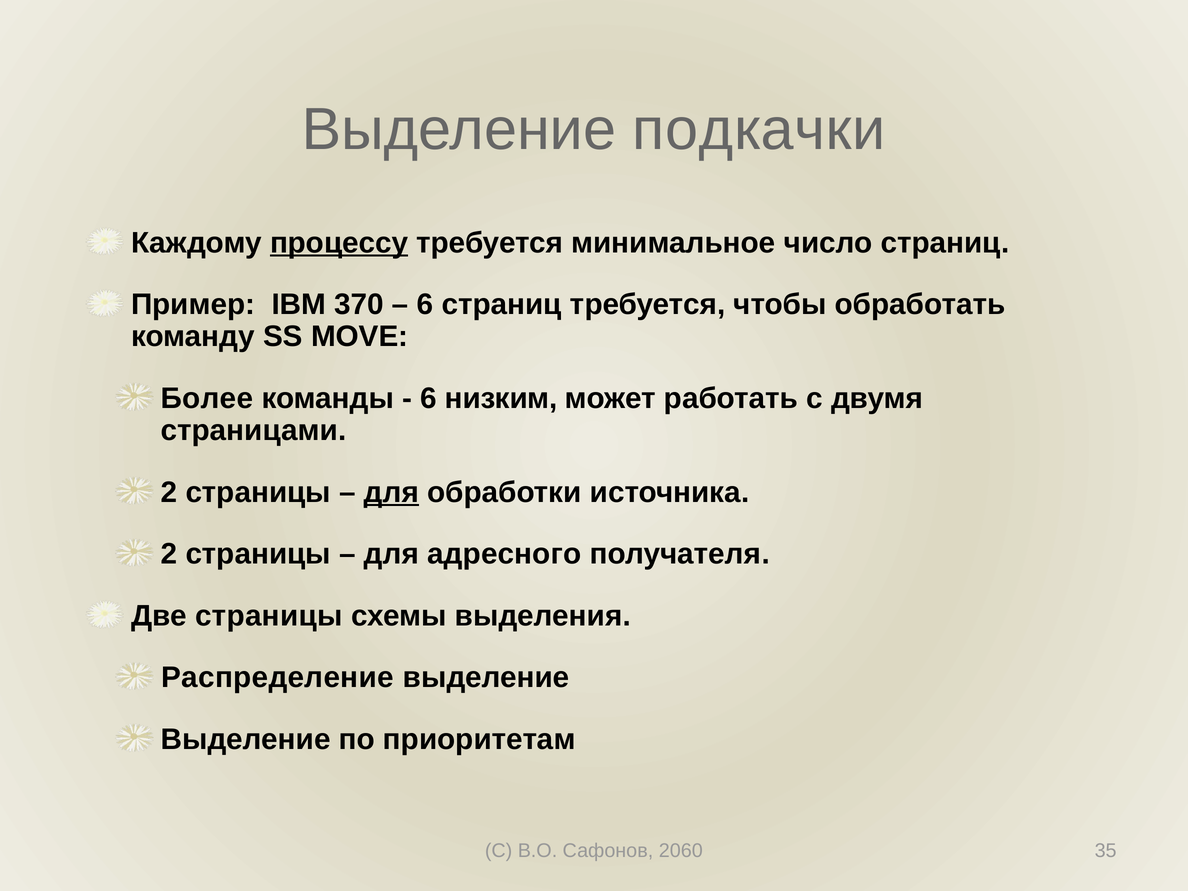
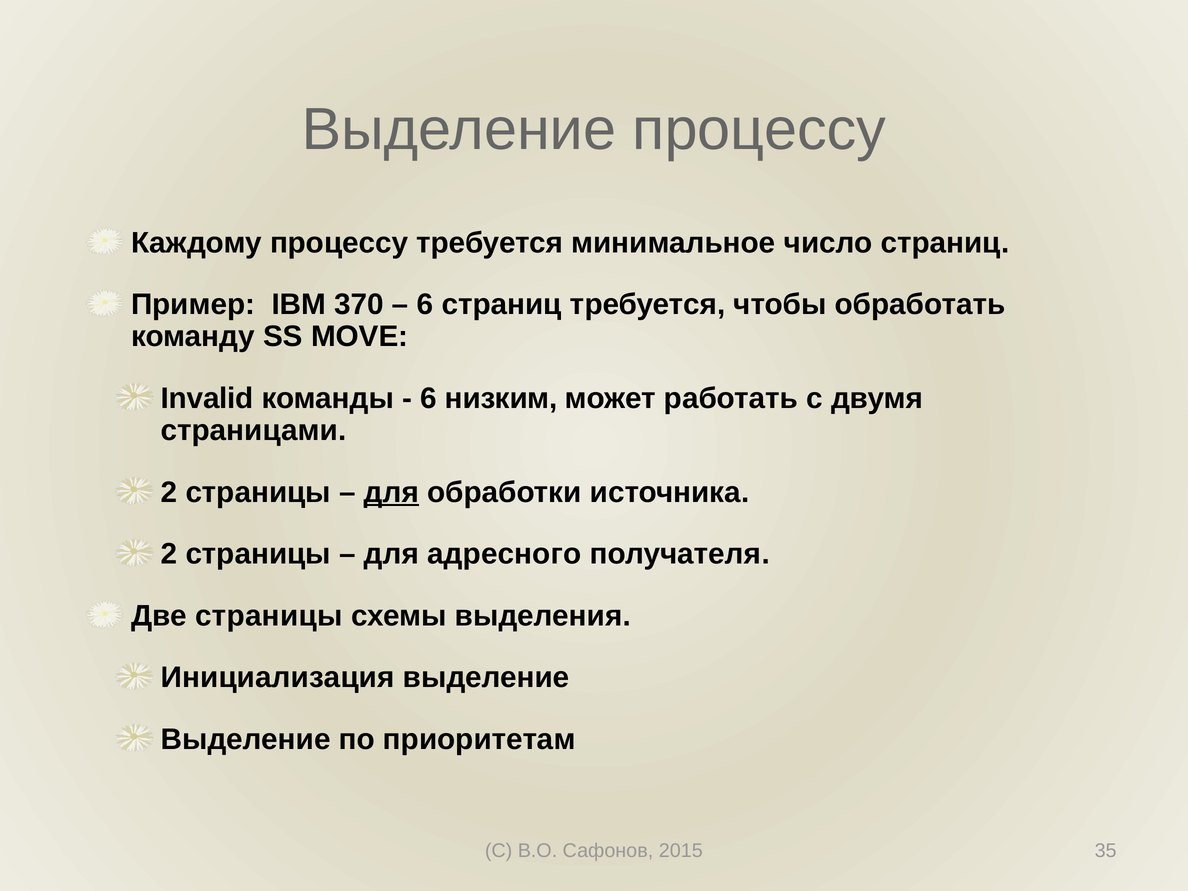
Выделение подкачки: подкачки -> процессу (759, 129)
процессу underline: present -> none (339, 243)
Более: Более -> Invalid (207, 398)
Распределение: Распределение -> Инициализация (278, 678)
2060: 2060 -> 2015 (681, 851)
